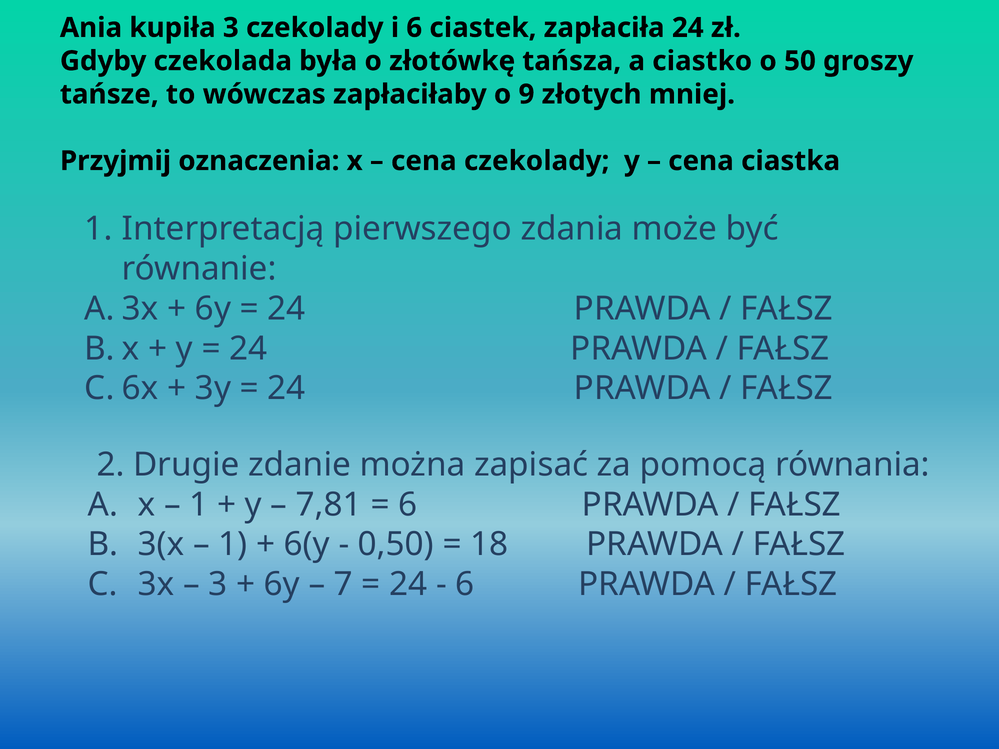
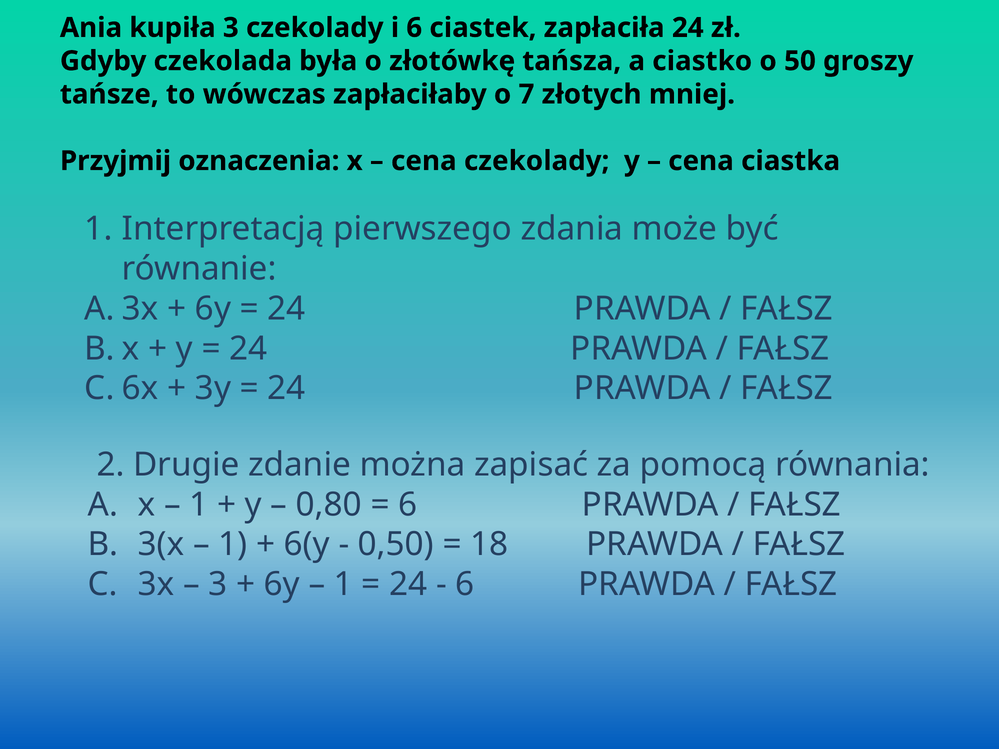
9: 9 -> 7 (526, 94)
7,81: 7,81 -> 0,80 (329, 505)
7: 7 -> 1 (343, 585)
